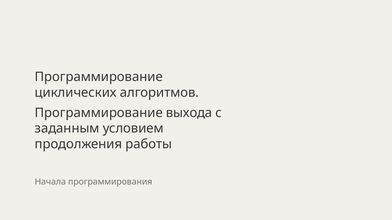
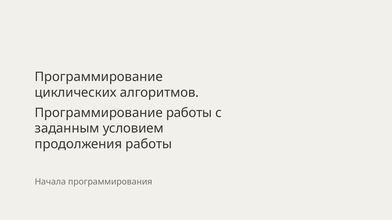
Программирование выхода: выхода -> работы (189, 113)
